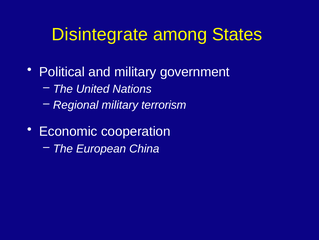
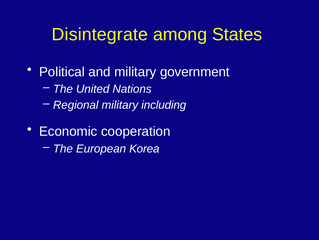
terrorism: terrorism -> including (164, 105)
China: China -> Korea (144, 148)
